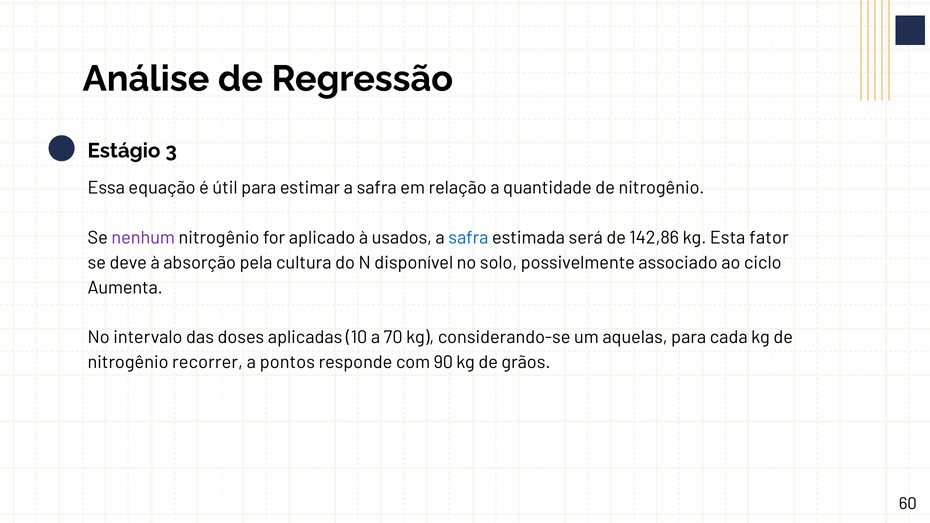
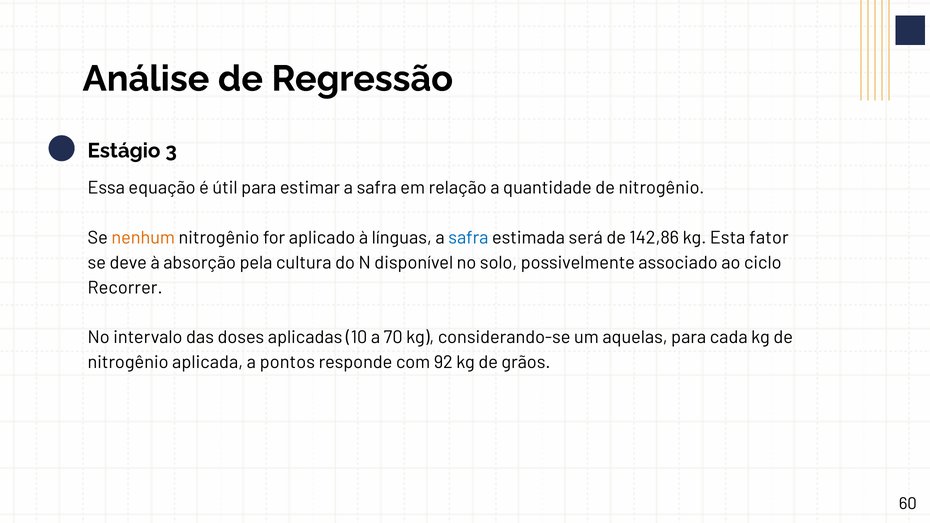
nenhum colour: purple -> orange (143, 238)
usados: usados -> línguas (402, 238)
Aumenta: Aumenta -> Recorrer (125, 288)
recorrer: recorrer -> aplicada (208, 362)
90: 90 -> 92 (443, 362)
